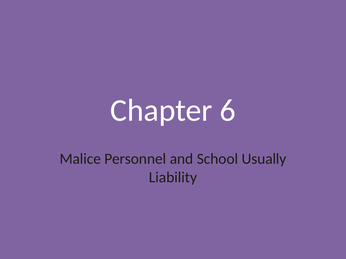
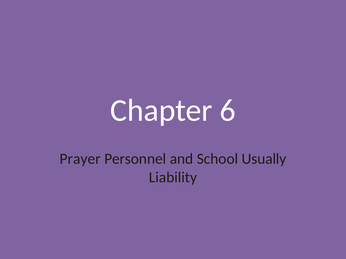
Malice: Malice -> Prayer (80, 159)
